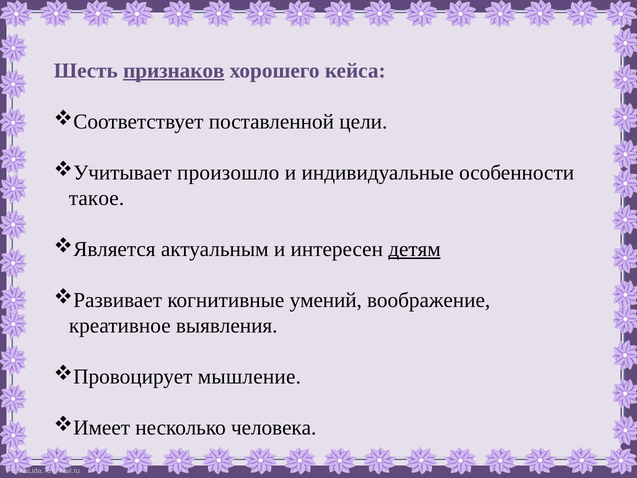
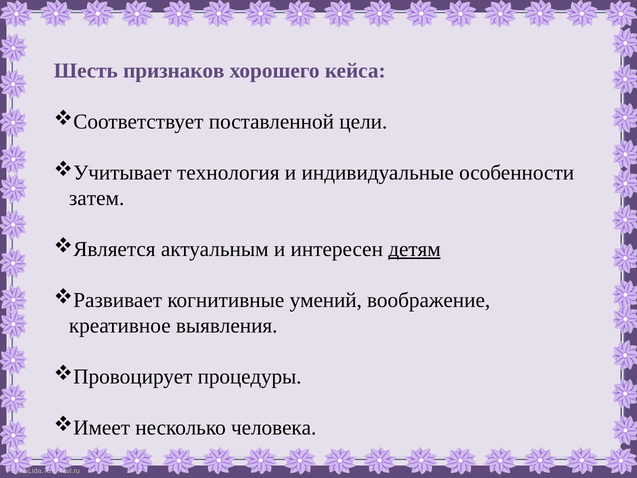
признаков underline: present -> none (174, 71)
произошло: произошло -> технология (228, 173)
такое: такое -> затем (97, 198)
мышление: мышление -> процедуры (250, 376)
